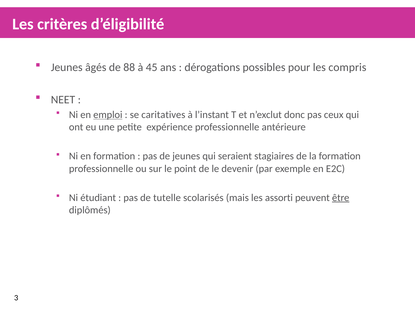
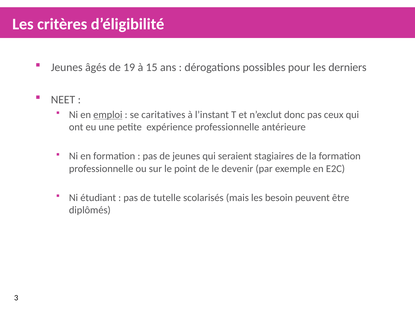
88: 88 -> 19 (129, 67)
45: 45 -> 15 (152, 67)
compris: compris -> derniers (347, 67)
assorti: assorti -> besoin (279, 198)
être underline: present -> none (341, 198)
